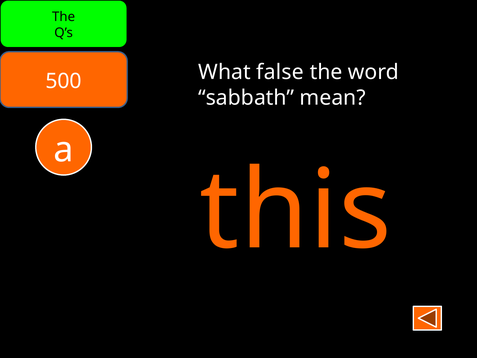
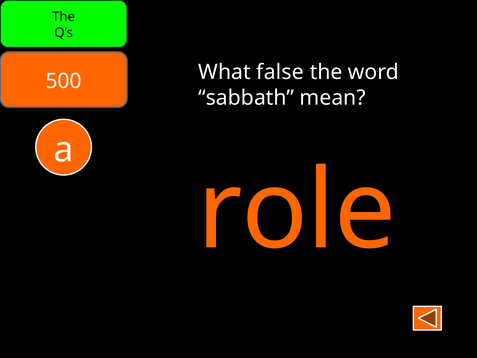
this: this -> role (297, 211)
